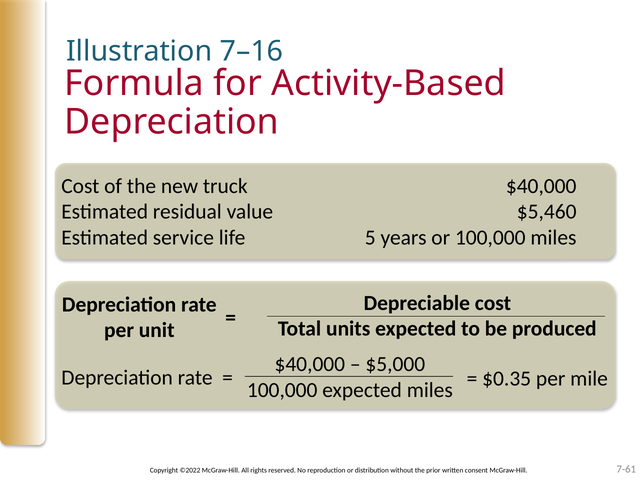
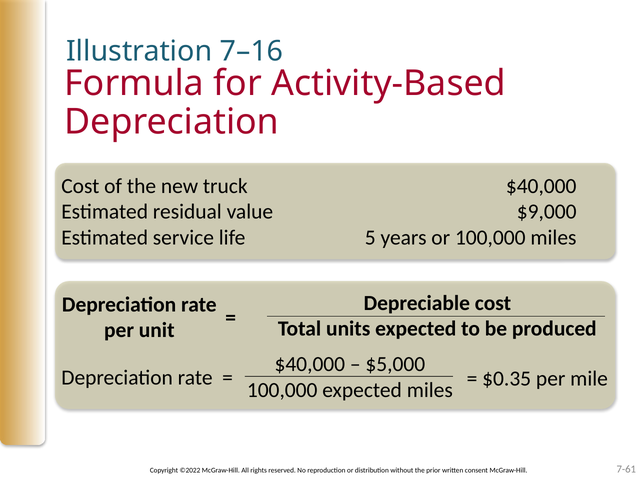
$5,460: $5,460 -> $9,000 (547, 212)
